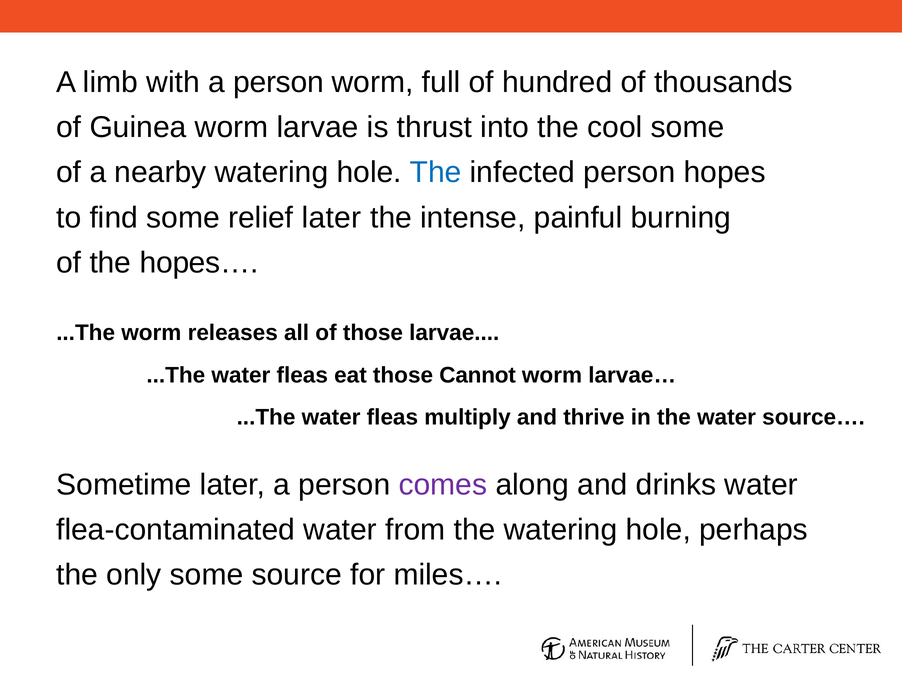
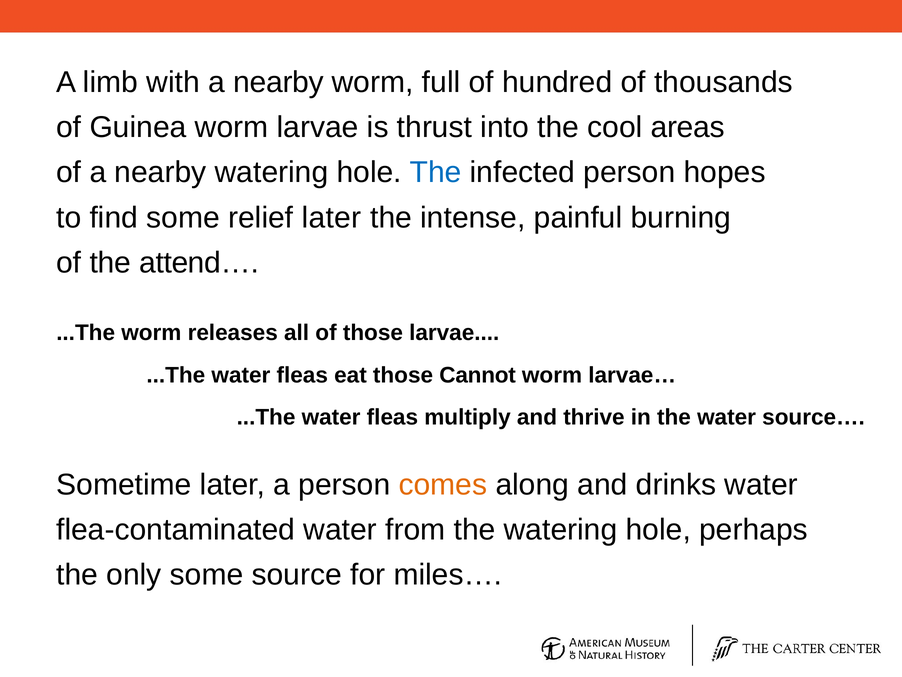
with a person: person -> nearby (278, 82)
cool some: some -> areas (688, 127)
hopes…: hopes… -> attend… (199, 263)
comes colour: purple -> orange (443, 484)
